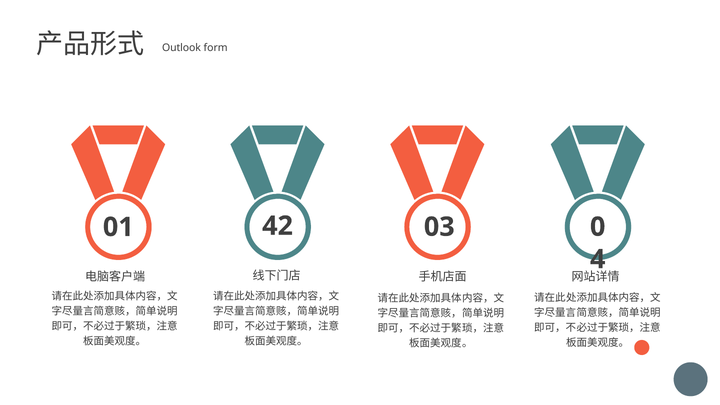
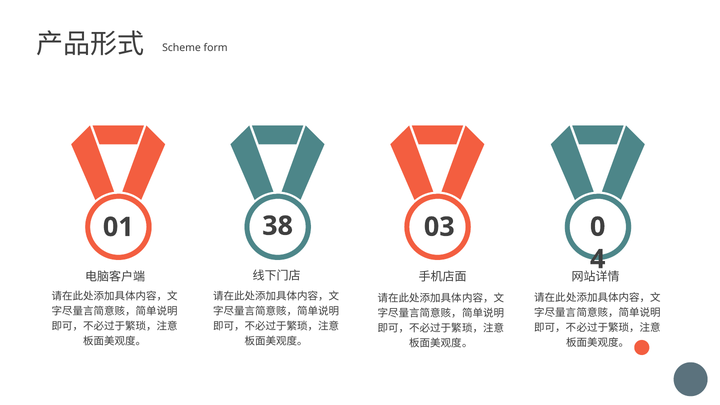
Outlook: Outlook -> Scheme (181, 48)
42: 42 -> 38 (278, 226)
